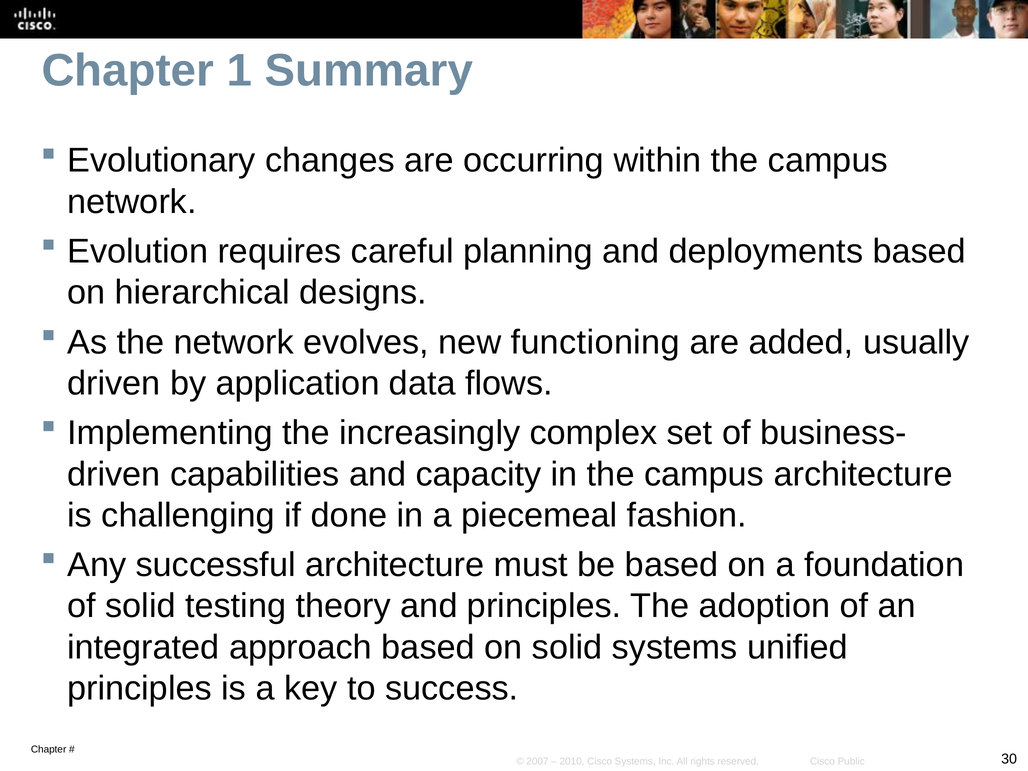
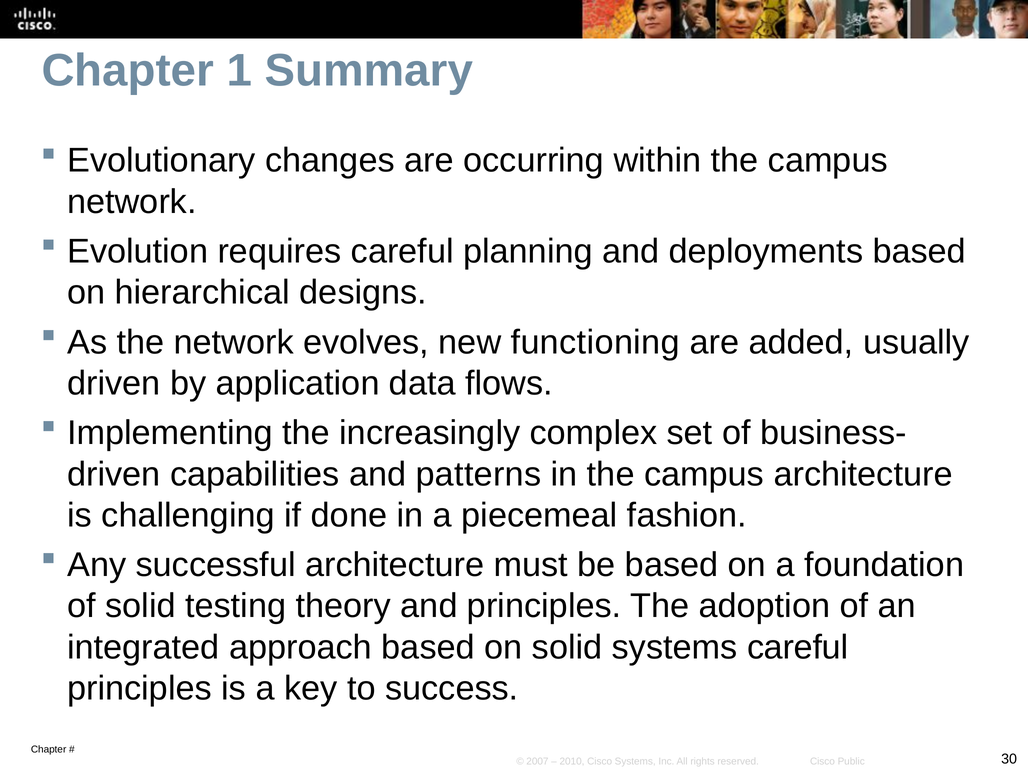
capacity: capacity -> patterns (478, 474)
systems unified: unified -> careful (798, 647)
